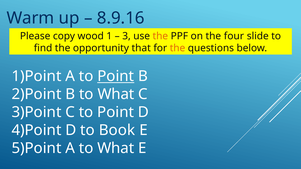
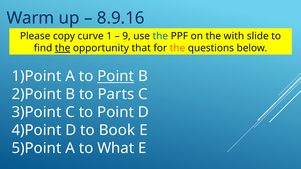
wood: wood -> curve (91, 36)
3: 3 -> 9 (127, 36)
the colour: orange -> blue (160, 36)
four: four -> with (234, 36)
the underline: none -> present (63, 48)
B to What: What -> Parts (116, 94)
